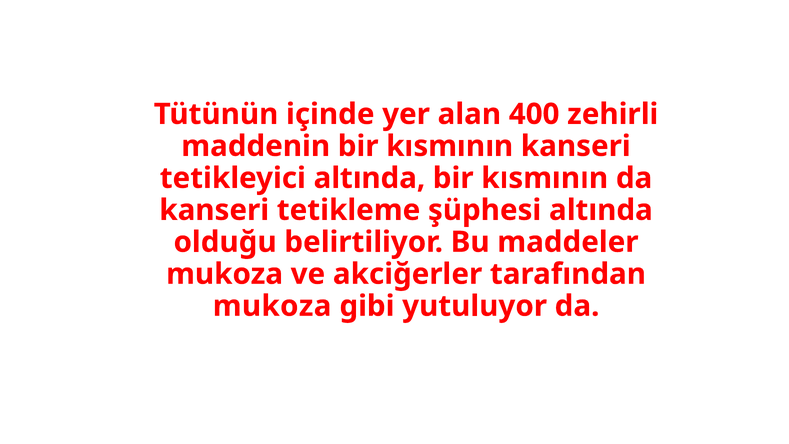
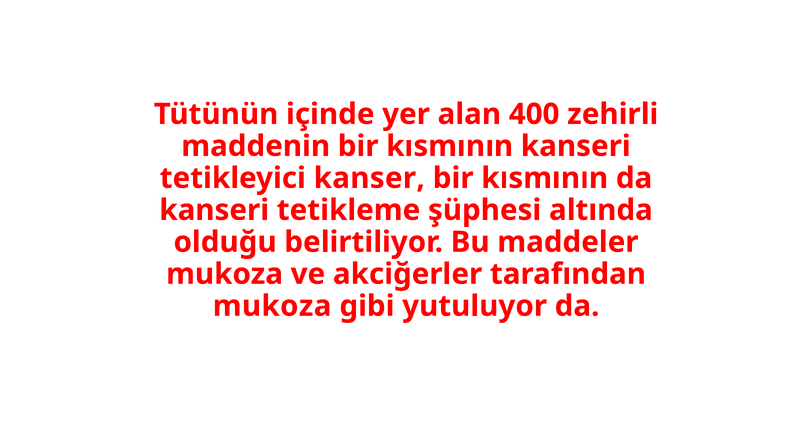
tetikleyici altında: altında -> kanser (369, 178)
